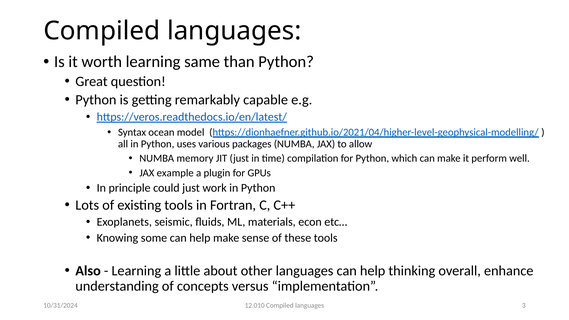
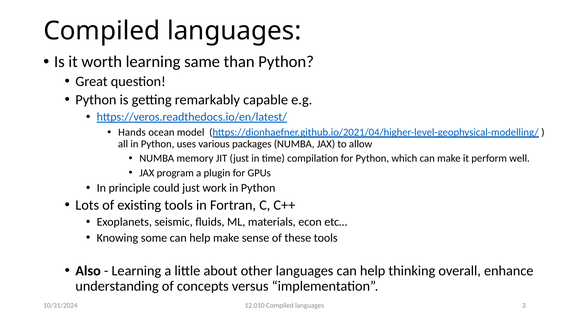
Syntax: Syntax -> Hands (132, 132)
example: example -> program (175, 173)
